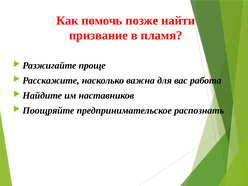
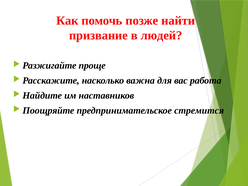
пламя: пламя -> людей (161, 35)
распознать: распознать -> стремится (199, 111)
